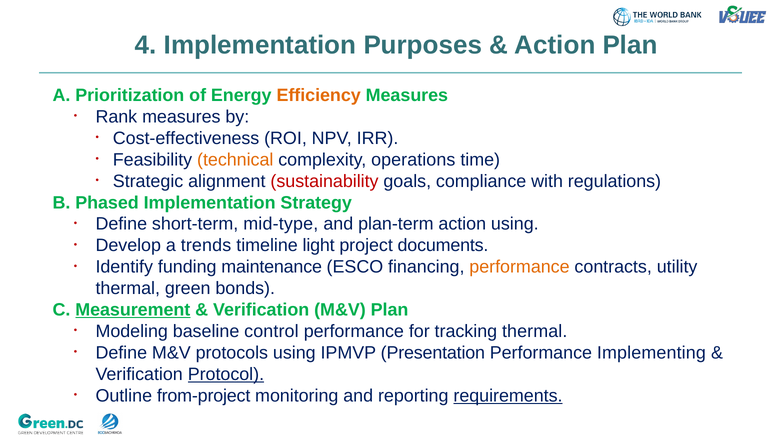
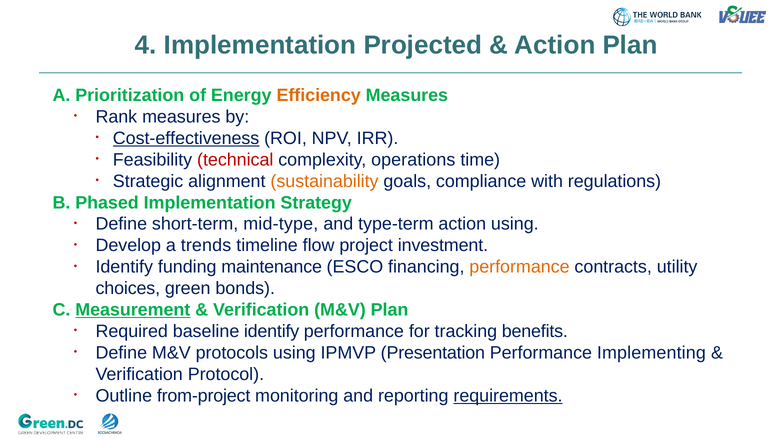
Purposes: Purposes -> Projected (423, 45)
Cost-effectiveness underline: none -> present (186, 138)
technical colour: orange -> red (235, 160)
sustainability colour: red -> orange (325, 181)
plan-term: plan-term -> type-term (396, 224)
light: light -> flow (319, 246)
documents: documents -> investment (443, 246)
thermal: thermal -> choices (128, 289)
Modeling: Modeling -> Required (132, 332)
baseline control: control -> identify (272, 332)
tracking thermal: thermal -> benefits (535, 332)
Protocol underline: present -> none (226, 375)
